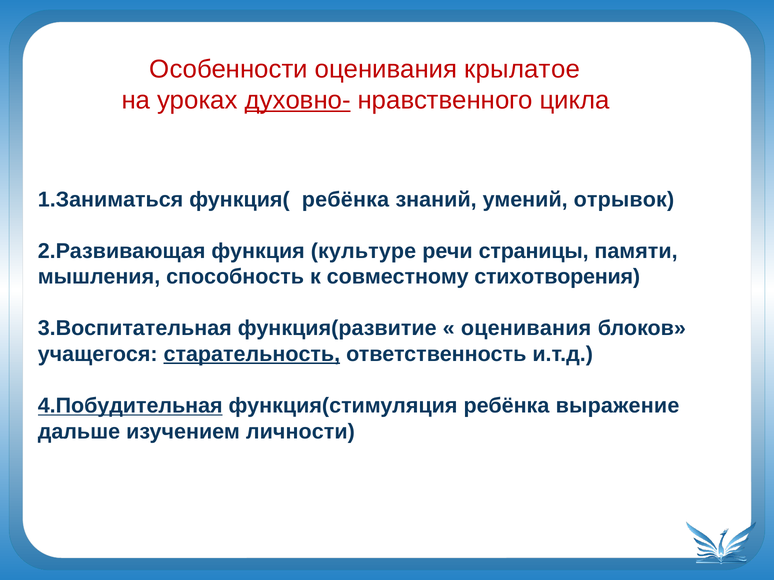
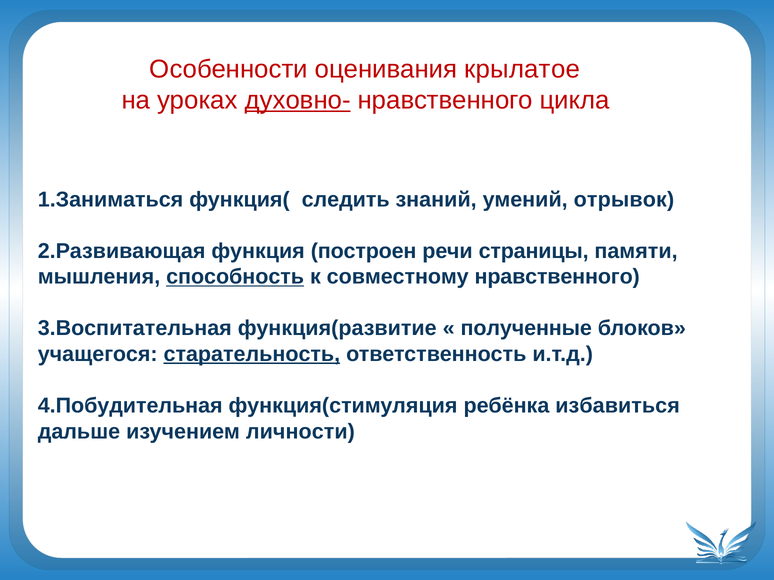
функция( ребёнка: ребёнка -> следить (346, 200)
культуре: культуре -> построен (364, 251)
способность underline: none -> present (235, 277)
совместному стихотворения: стихотворения -> нравственного (557, 277)
оценивания: оценивания -> полученные (526, 329)
4.Побудительная underline: present -> none (130, 406)
выражение: выражение -> избавиться (618, 406)
